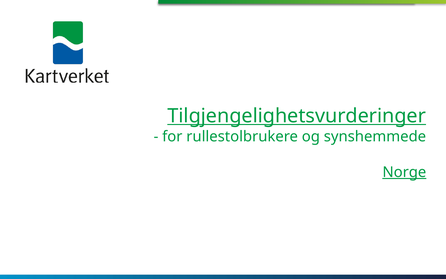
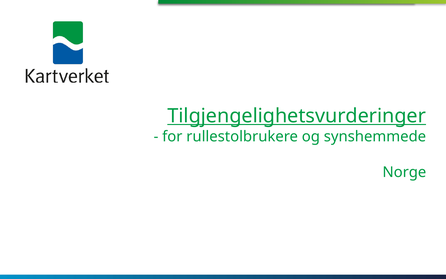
Norge underline: present -> none (404, 172)
